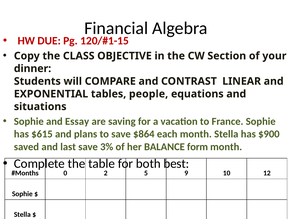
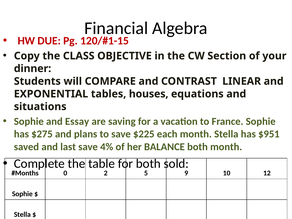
people: people -> houses (149, 94)
$615: $615 -> $275 (42, 134)
$864: $864 -> $225 (144, 134)
$900: $900 -> $951 (269, 134)
3%: 3% -> 4% (107, 147)
BALANCE form: form -> both (197, 147)
best: best -> sold (176, 164)
